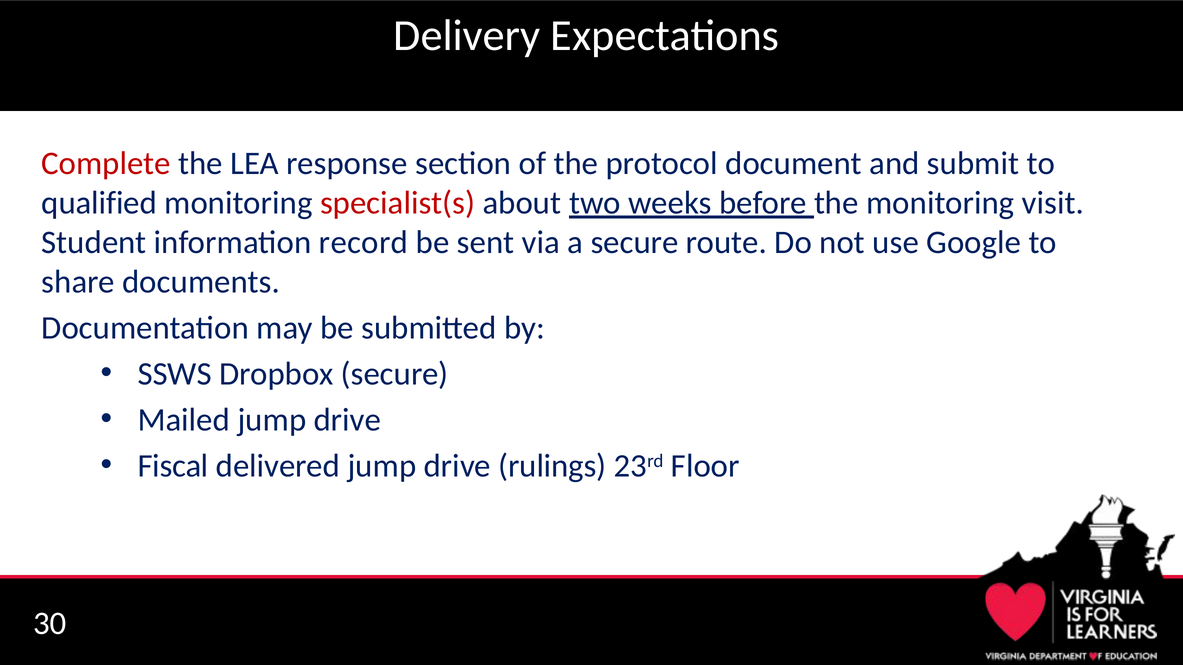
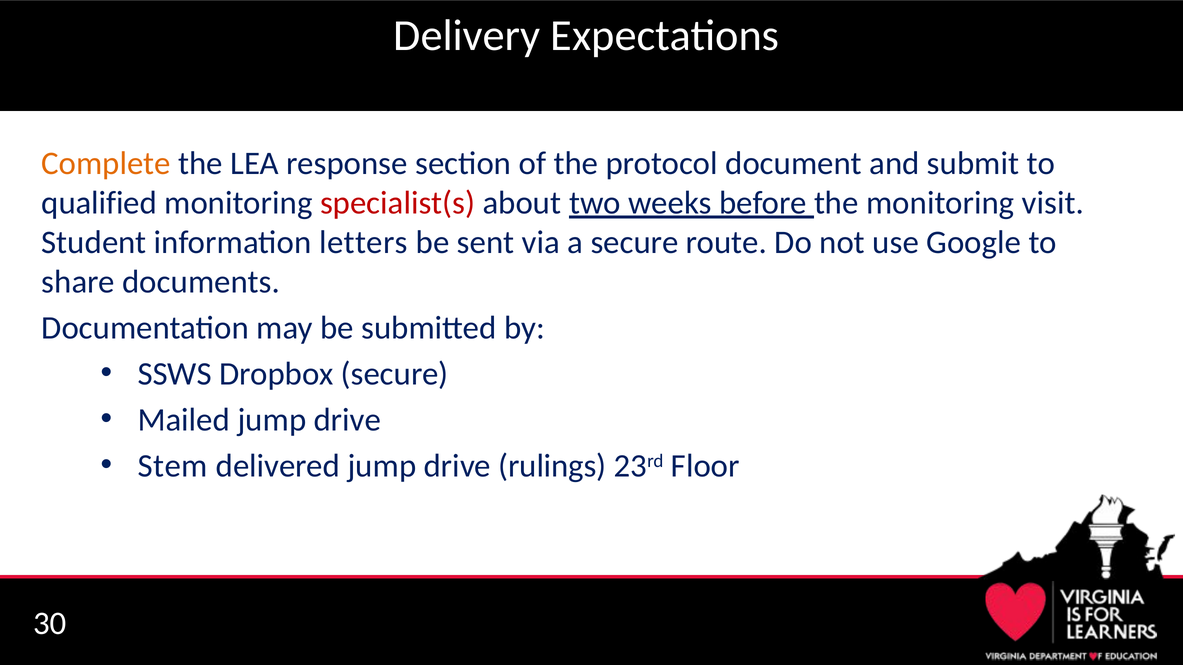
Complete colour: red -> orange (106, 164)
record: record -> letters (363, 243)
Fiscal: Fiscal -> Stem (173, 466)
